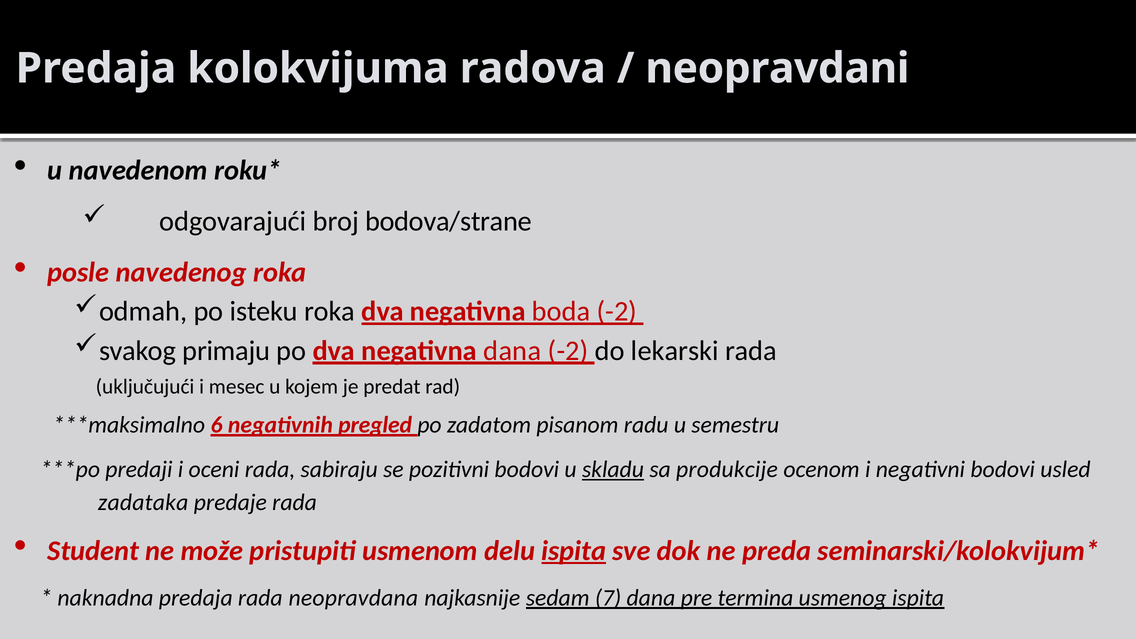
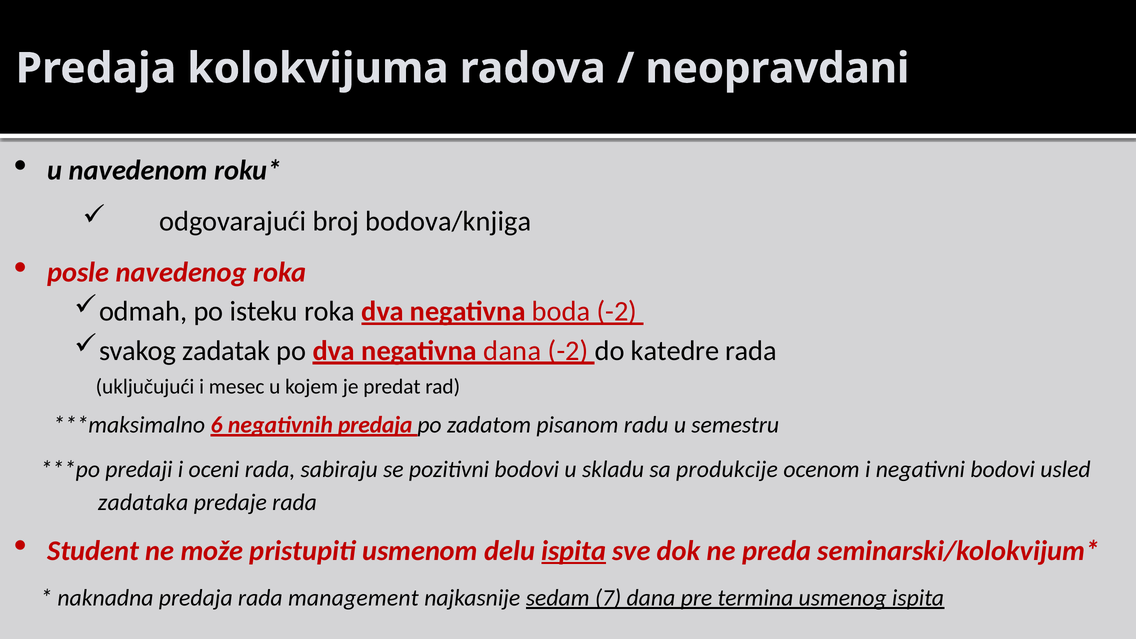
bodova/strane: bodova/strane -> bodova/knjiga (448, 221)
primaju: primaju -> zadatak (226, 351)
lekarski: lekarski -> katedre (675, 351)
negativnih pregled: pregled -> predaja (375, 425)
skladu underline: present -> none (613, 470)
neopravdana: neopravdana -> management (353, 598)
